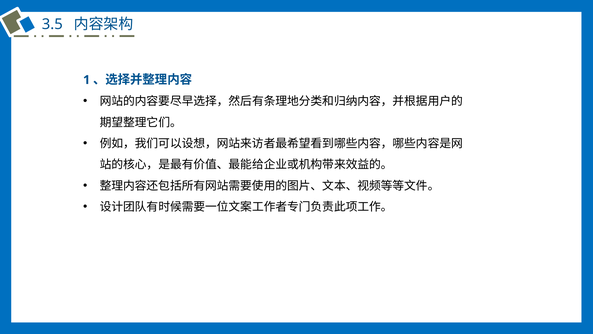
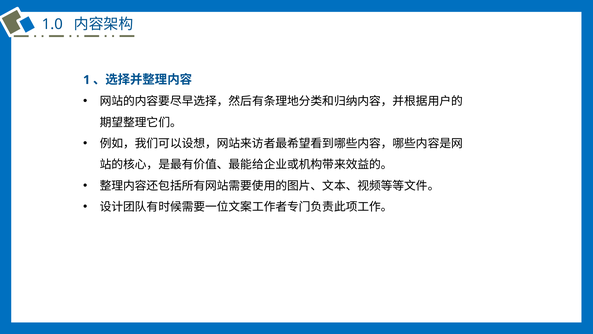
3.5: 3.5 -> 1.0 (52, 24)
